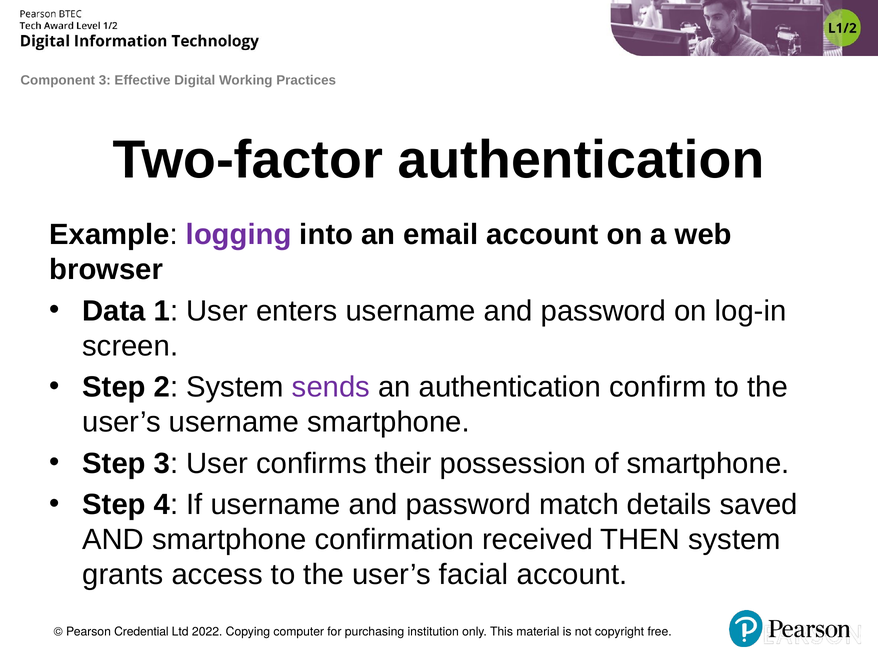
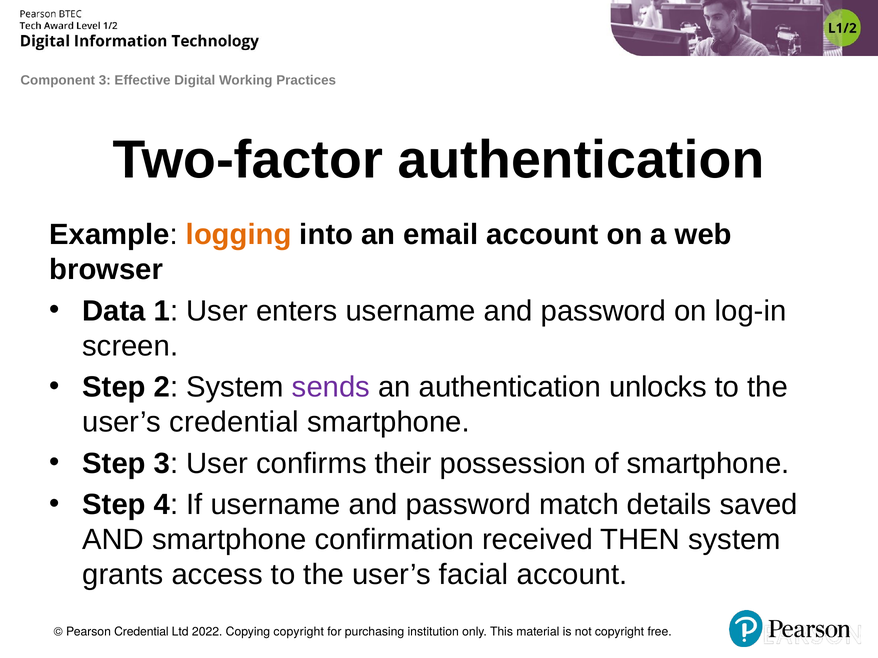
logging colour: purple -> orange (239, 235)
confirm: confirm -> unlocks (658, 387)
user’s username: username -> credential (234, 423)
Copying computer: computer -> copyright (299, 632)
